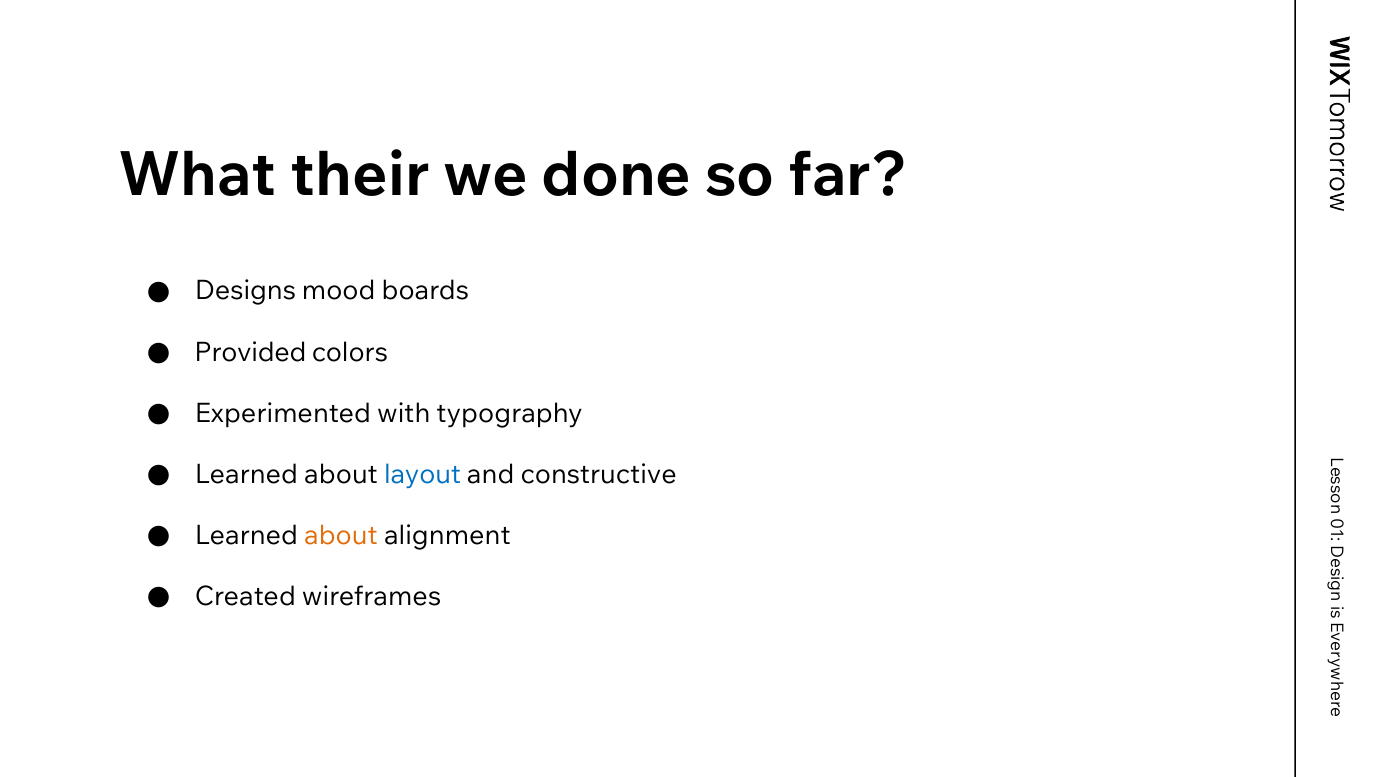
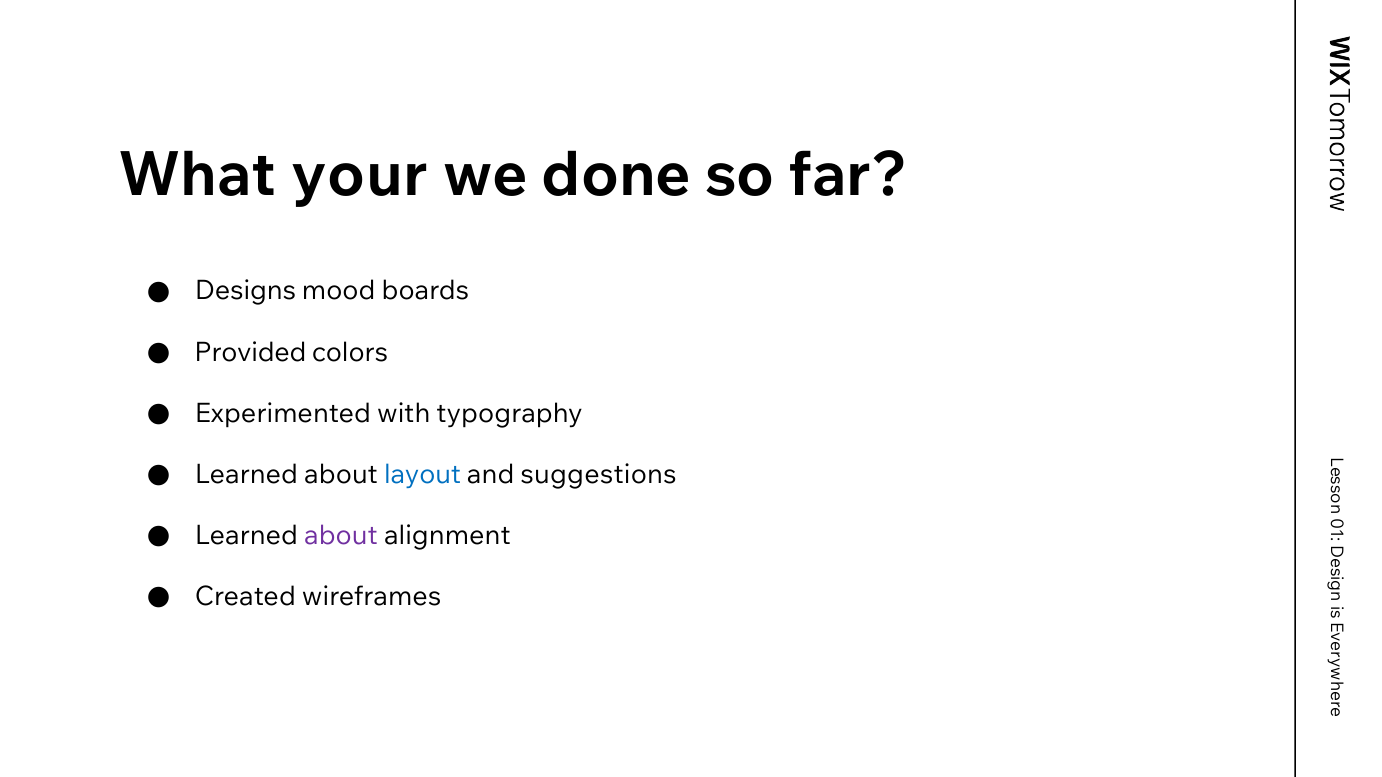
their: their -> your (360, 175)
constructive: constructive -> suggestions (599, 475)
about colour: orange -> purple (341, 536)
